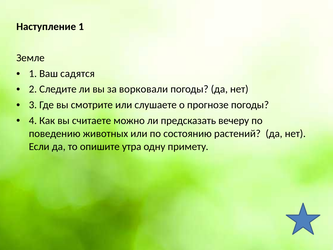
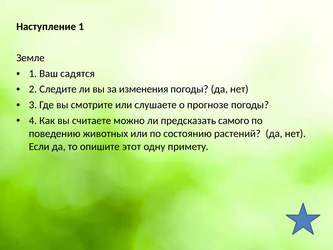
ворковали: ворковали -> изменения (144, 89)
вечеру: вечеру -> самого (234, 120)
утра: утра -> этот (132, 146)
